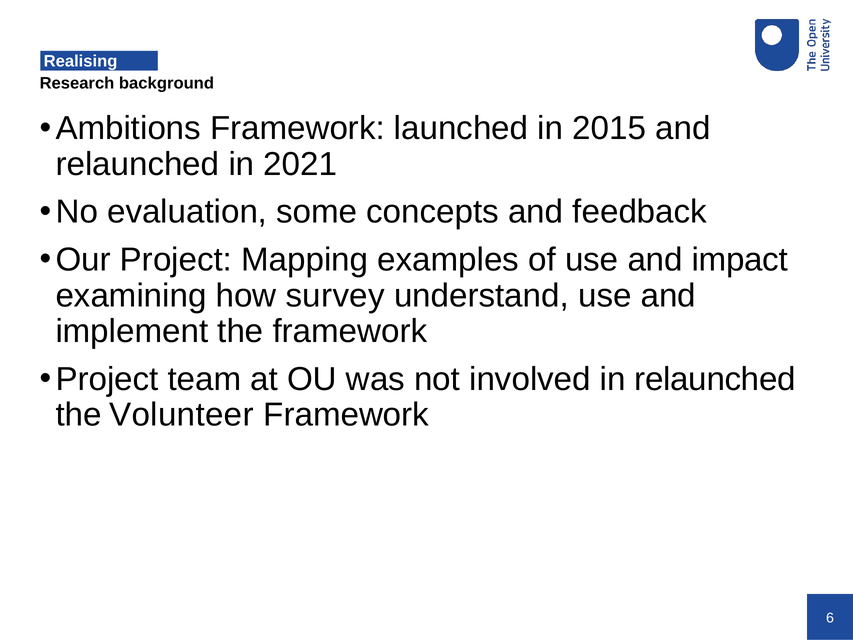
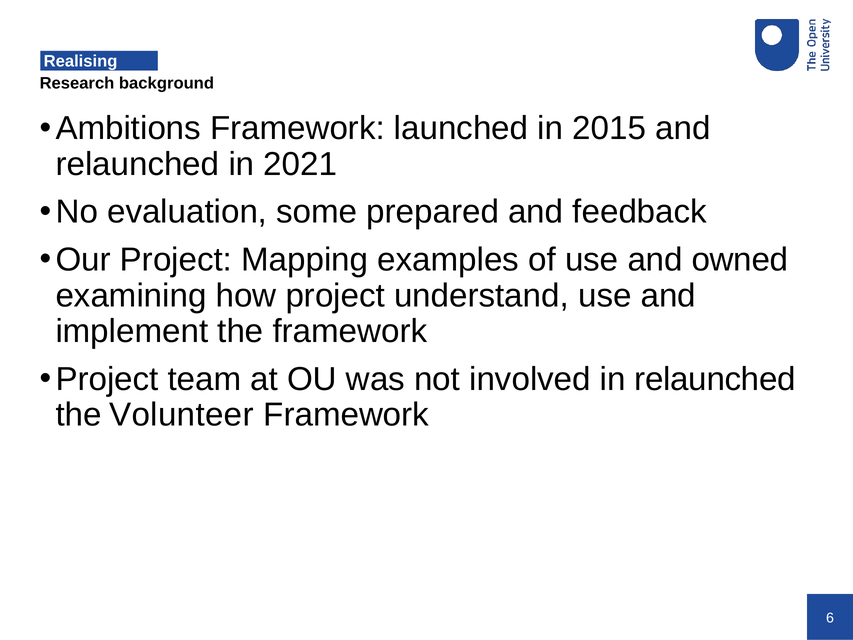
concepts: concepts -> prepared (433, 212)
impact: impact -> owned (740, 260)
how survey: survey -> project (335, 295)
